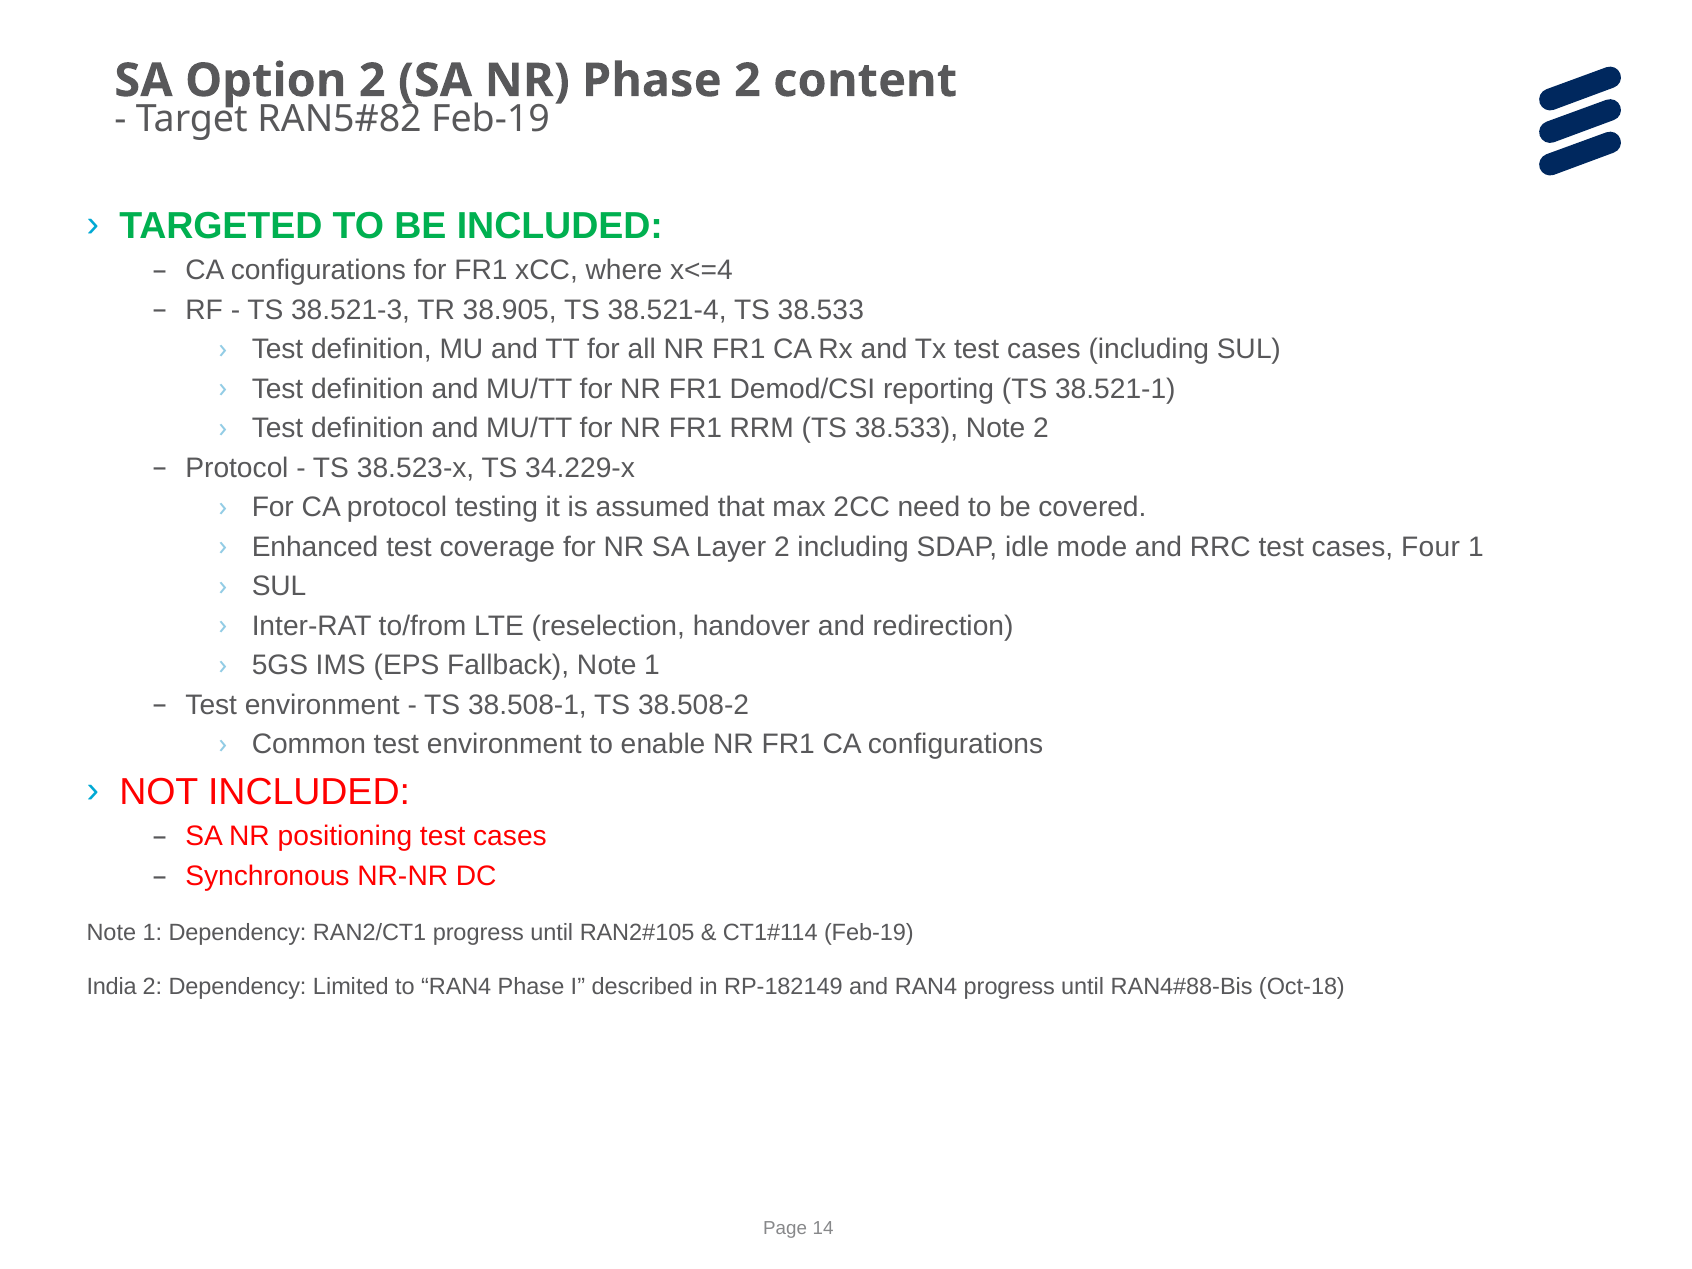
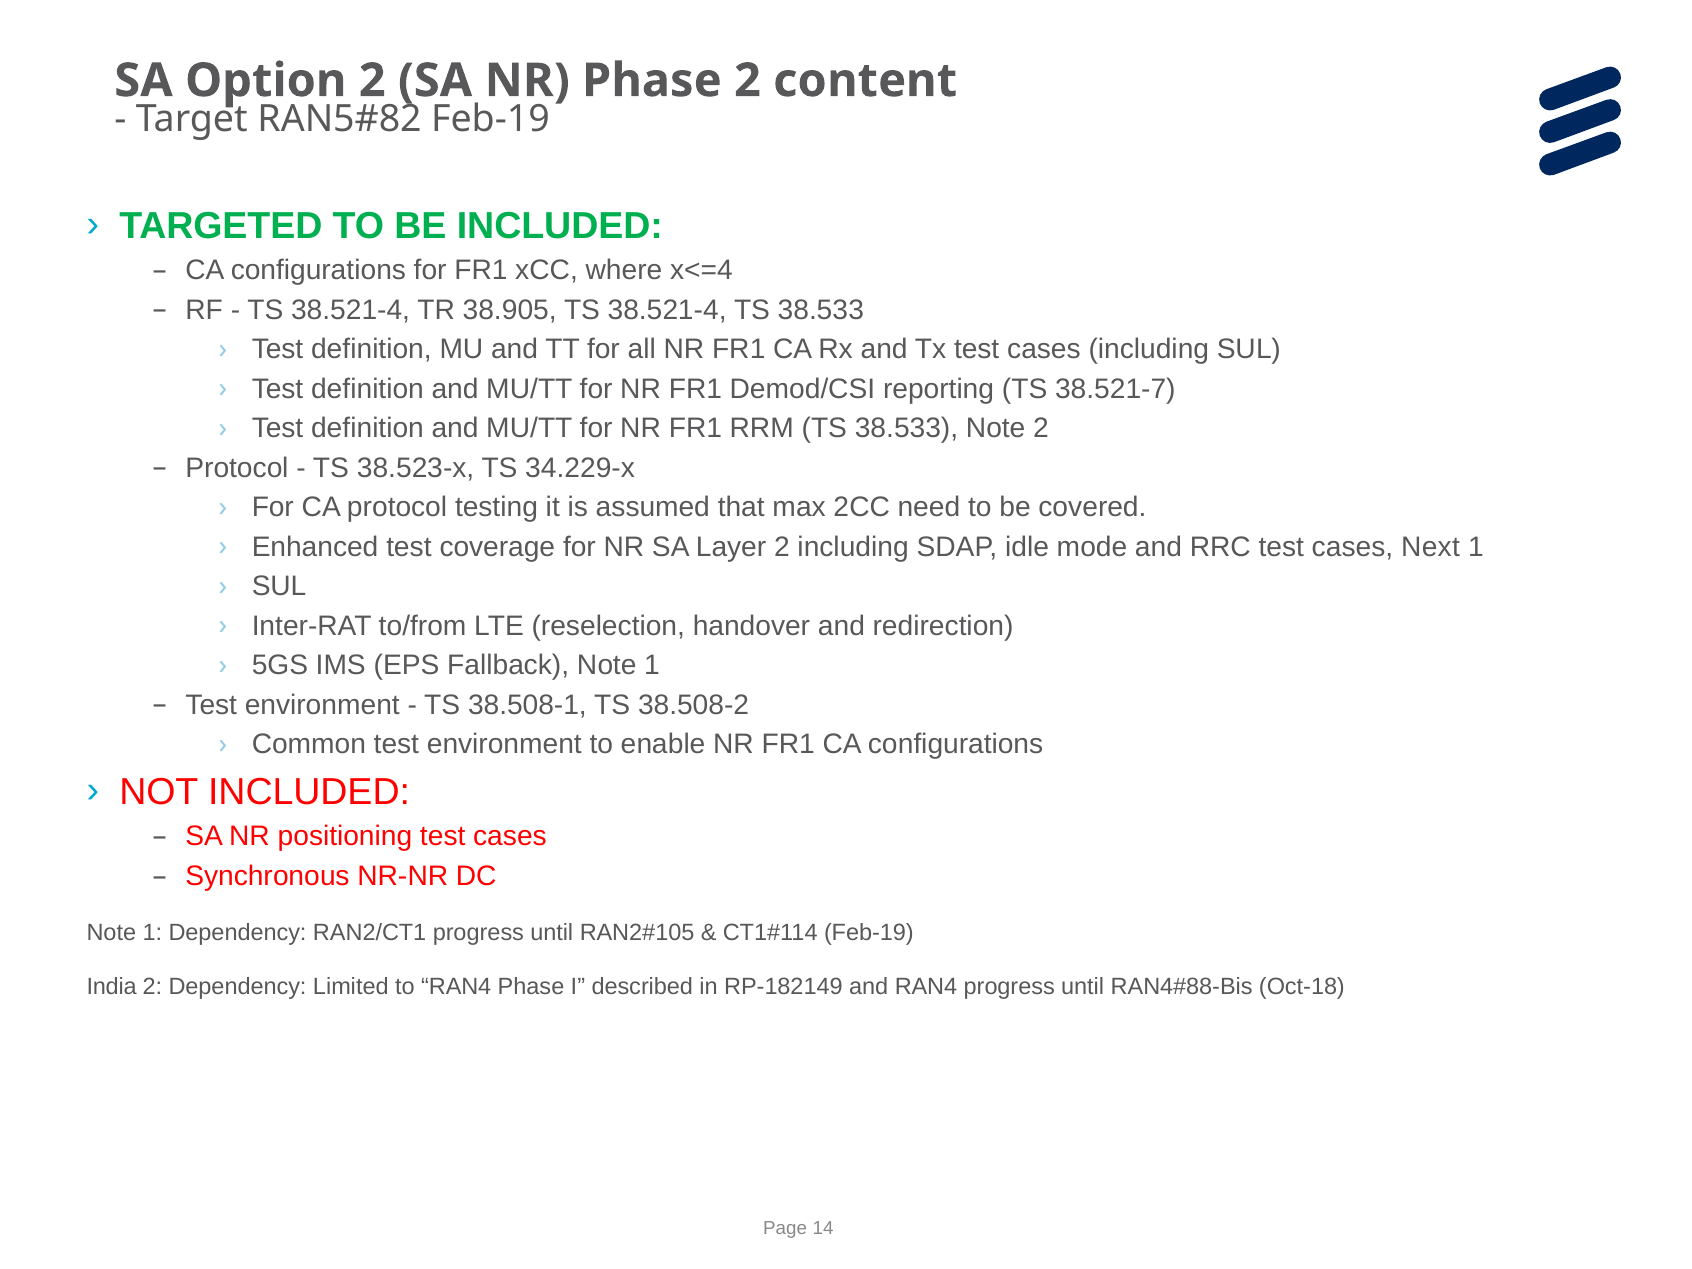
38.521-3: 38.521-3 -> 38.521-4 (351, 310)
38.521-1: 38.521-1 -> 38.521-7 (1115, 389)
Four: Four -> Next (1431, 547)
